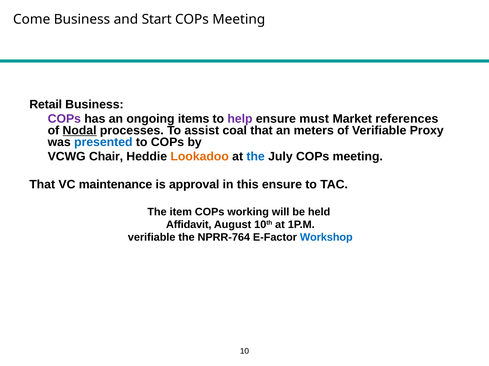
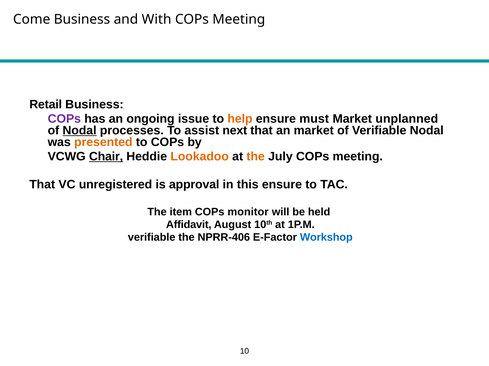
Start: Start -> With (157, 19)
items: items -> issue (194, 119)
help colour: purple -> orange (240, 119)
references: references -> unplanned (407, 119)
coal: coal -> next (235, 131)
an meters: meters -> market (314, 131)
Verifiable Proxy: Proxy -> Nodal (427, 131)
presented colour: blue -> orange (103, 142)
Chair underline: none -> present (106, 157)
the colour: blue -> orange (256, 157)
maintenance: maintenance -> unregistered (115, 185)
working: working -> monitor (248, 212)
NPRR-764: NPRR-764 -> NPRR-406 (224, 238)
